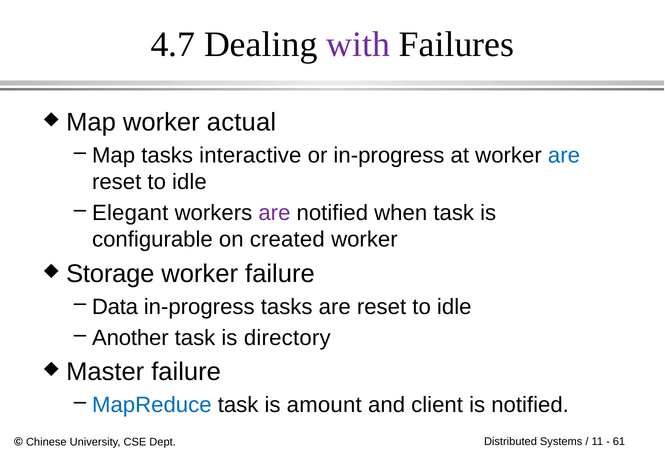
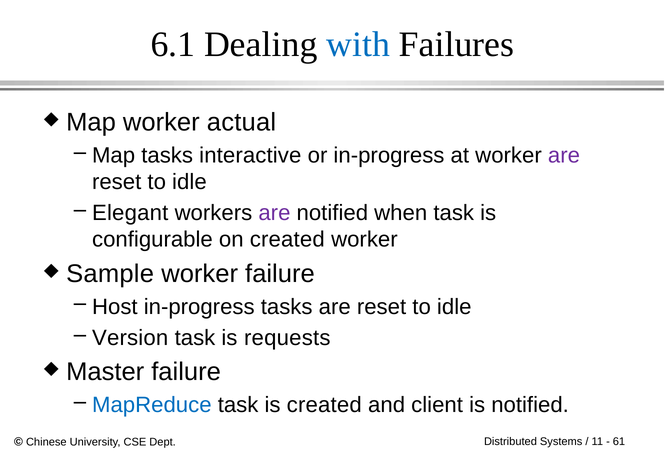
4.7: 4.7 -> 6.1 (173, 45)
with colour: purple -> blue (358, 45)
are colour: blue -> purple (564, 155)
Storage: Storage -> Sample (110, 274)
Data: Data -> Host (115, 307)
Another: Another -> Version (130, 338)
directory: directory -> requests (287, 338)
is amount: amount -> created (324, 405)
